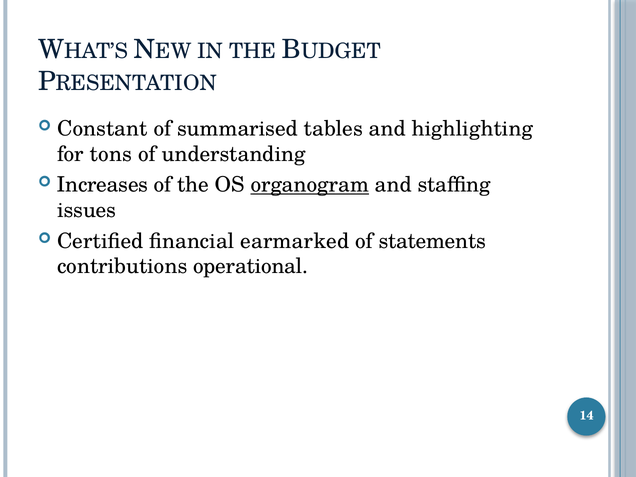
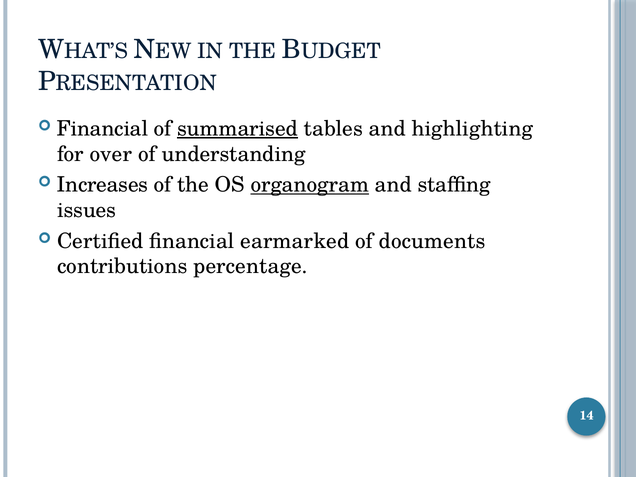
Constant: Constant -> Financial (103, 129)
summarised underline: none -> present (238, 129)
tons: tons -> over (111, 154)
statements: statements -> documents (432, 241)
operational: operational -> percentage (250, 266)
